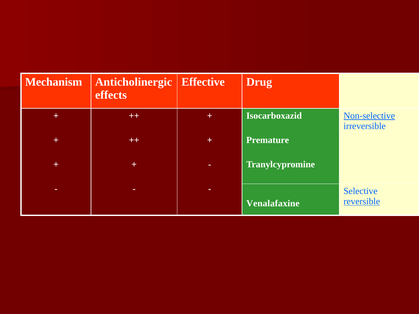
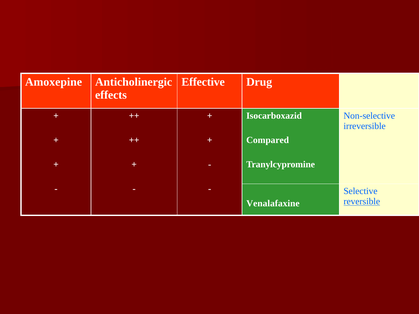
Mechanism: Mechanism -> Amoxepine (54, 82)
Non-selective underline: present -> none (369, 116)
Premature: Premature -> Compared (268, 140)
